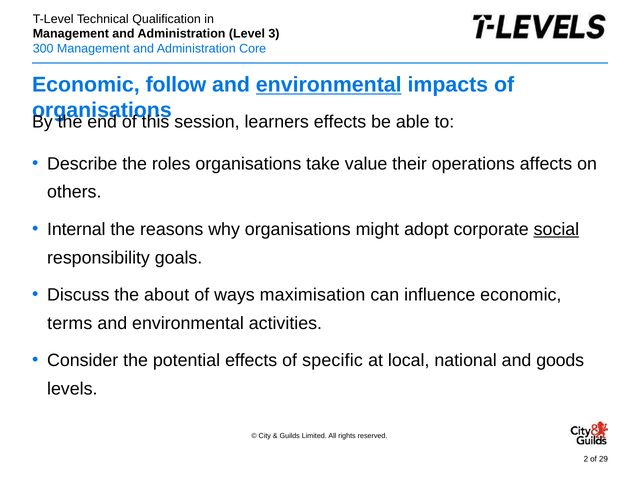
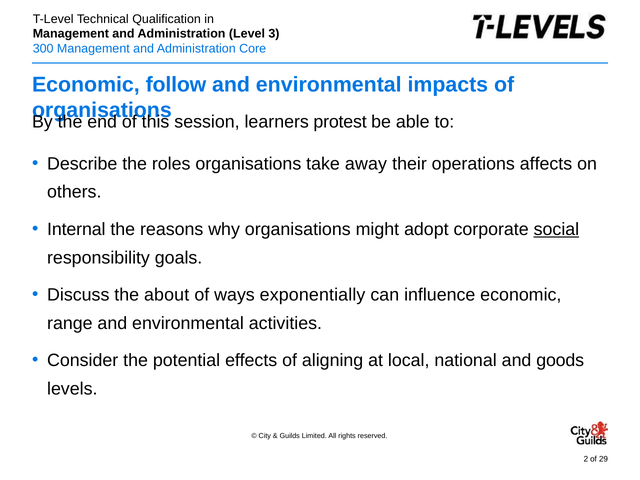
environmental underline: present -> none (329, 85)
learners effects: effects -> protest (340, 122)
value: value -> away (366, 164)
maximisation: maximisation -> exponentially (313, 295)
terms: terms -> range (70, 323)
specific: specific -> aligning (333, 361)
